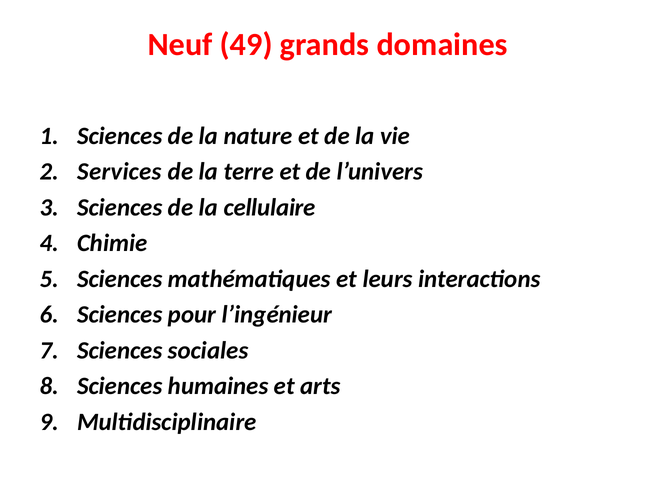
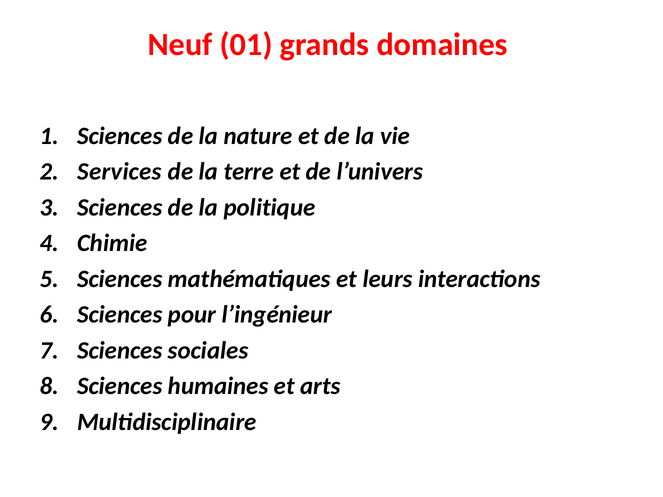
49: 49 -> 01 (246, 45)
cellulaire: cellulaire -> politique (270, 208)
